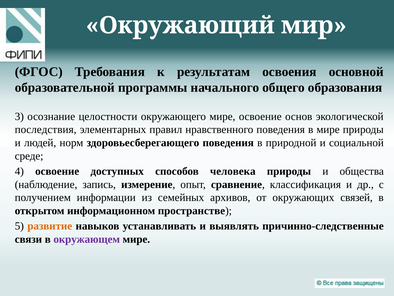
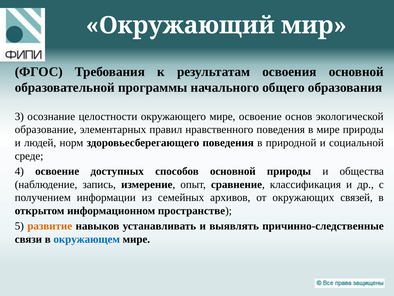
последствия: последствия -> образование (46, 129)
способов человека: человека -> основной (233, 171)
окружающем colour: purple -> blue (87, 239)
